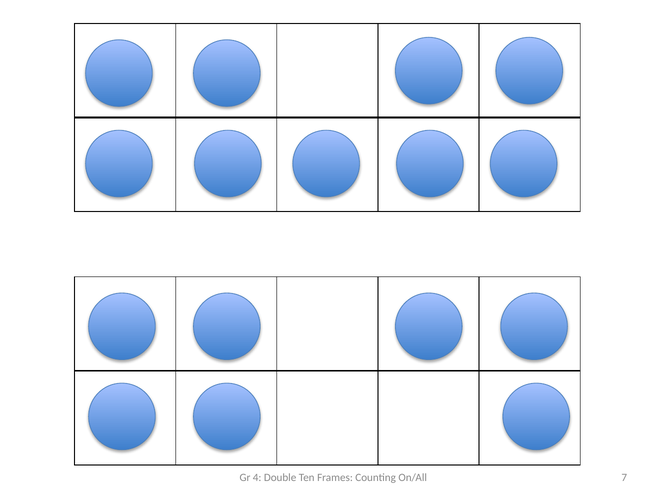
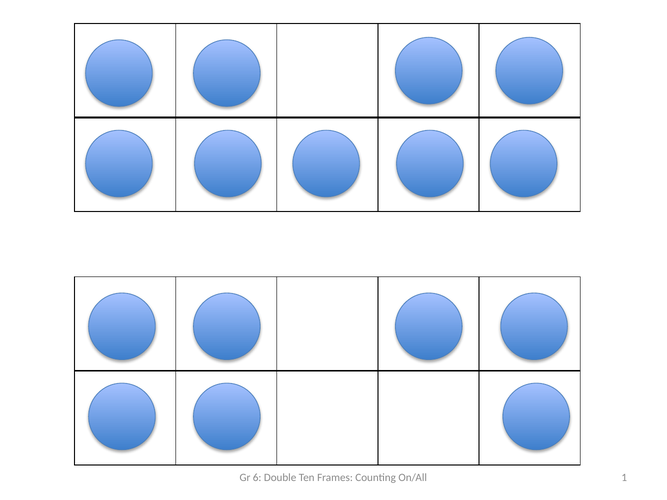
4: 4 -> 6 (257, 478)
7: 7 -> 1 (624, 478)
